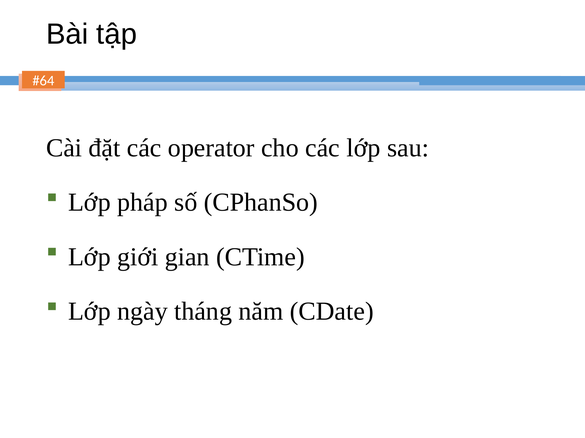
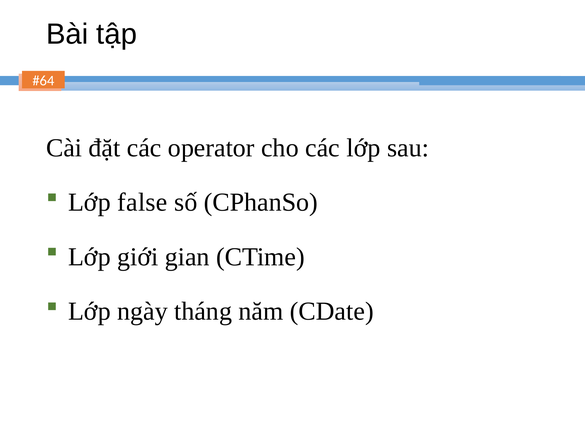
pháp: pháp -> false (142, 203)
